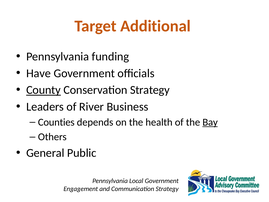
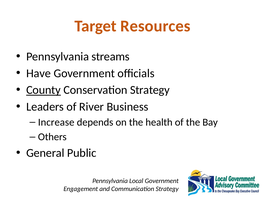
Additional: Additional -> Resources (155, 26)
funding: funding -> streams (111, 56)
Counties: Counties -> Increase (56, 122)
Bay underline: present -> none (210, 122)
